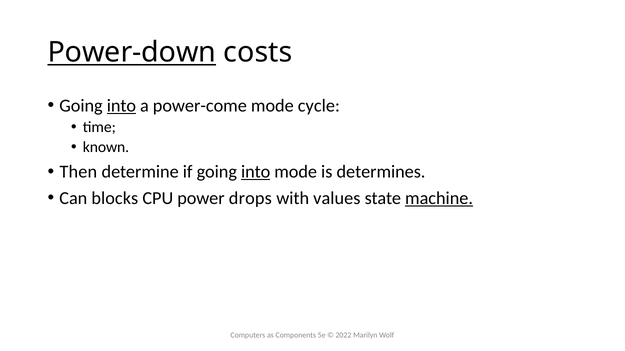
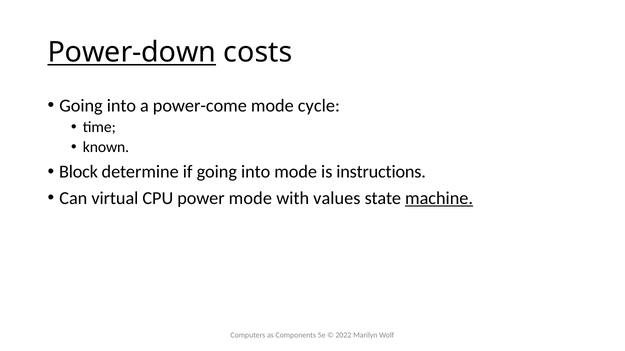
into underline: present -> none (121, 106)
Then: Then -> Block (79, 172)
into underline: present -> none (256, 172)
determines: determines -> instructions (381, 172)
blocks: blocks -> virtual (115, 198)
power drops: drops -> mode (250, 198)
